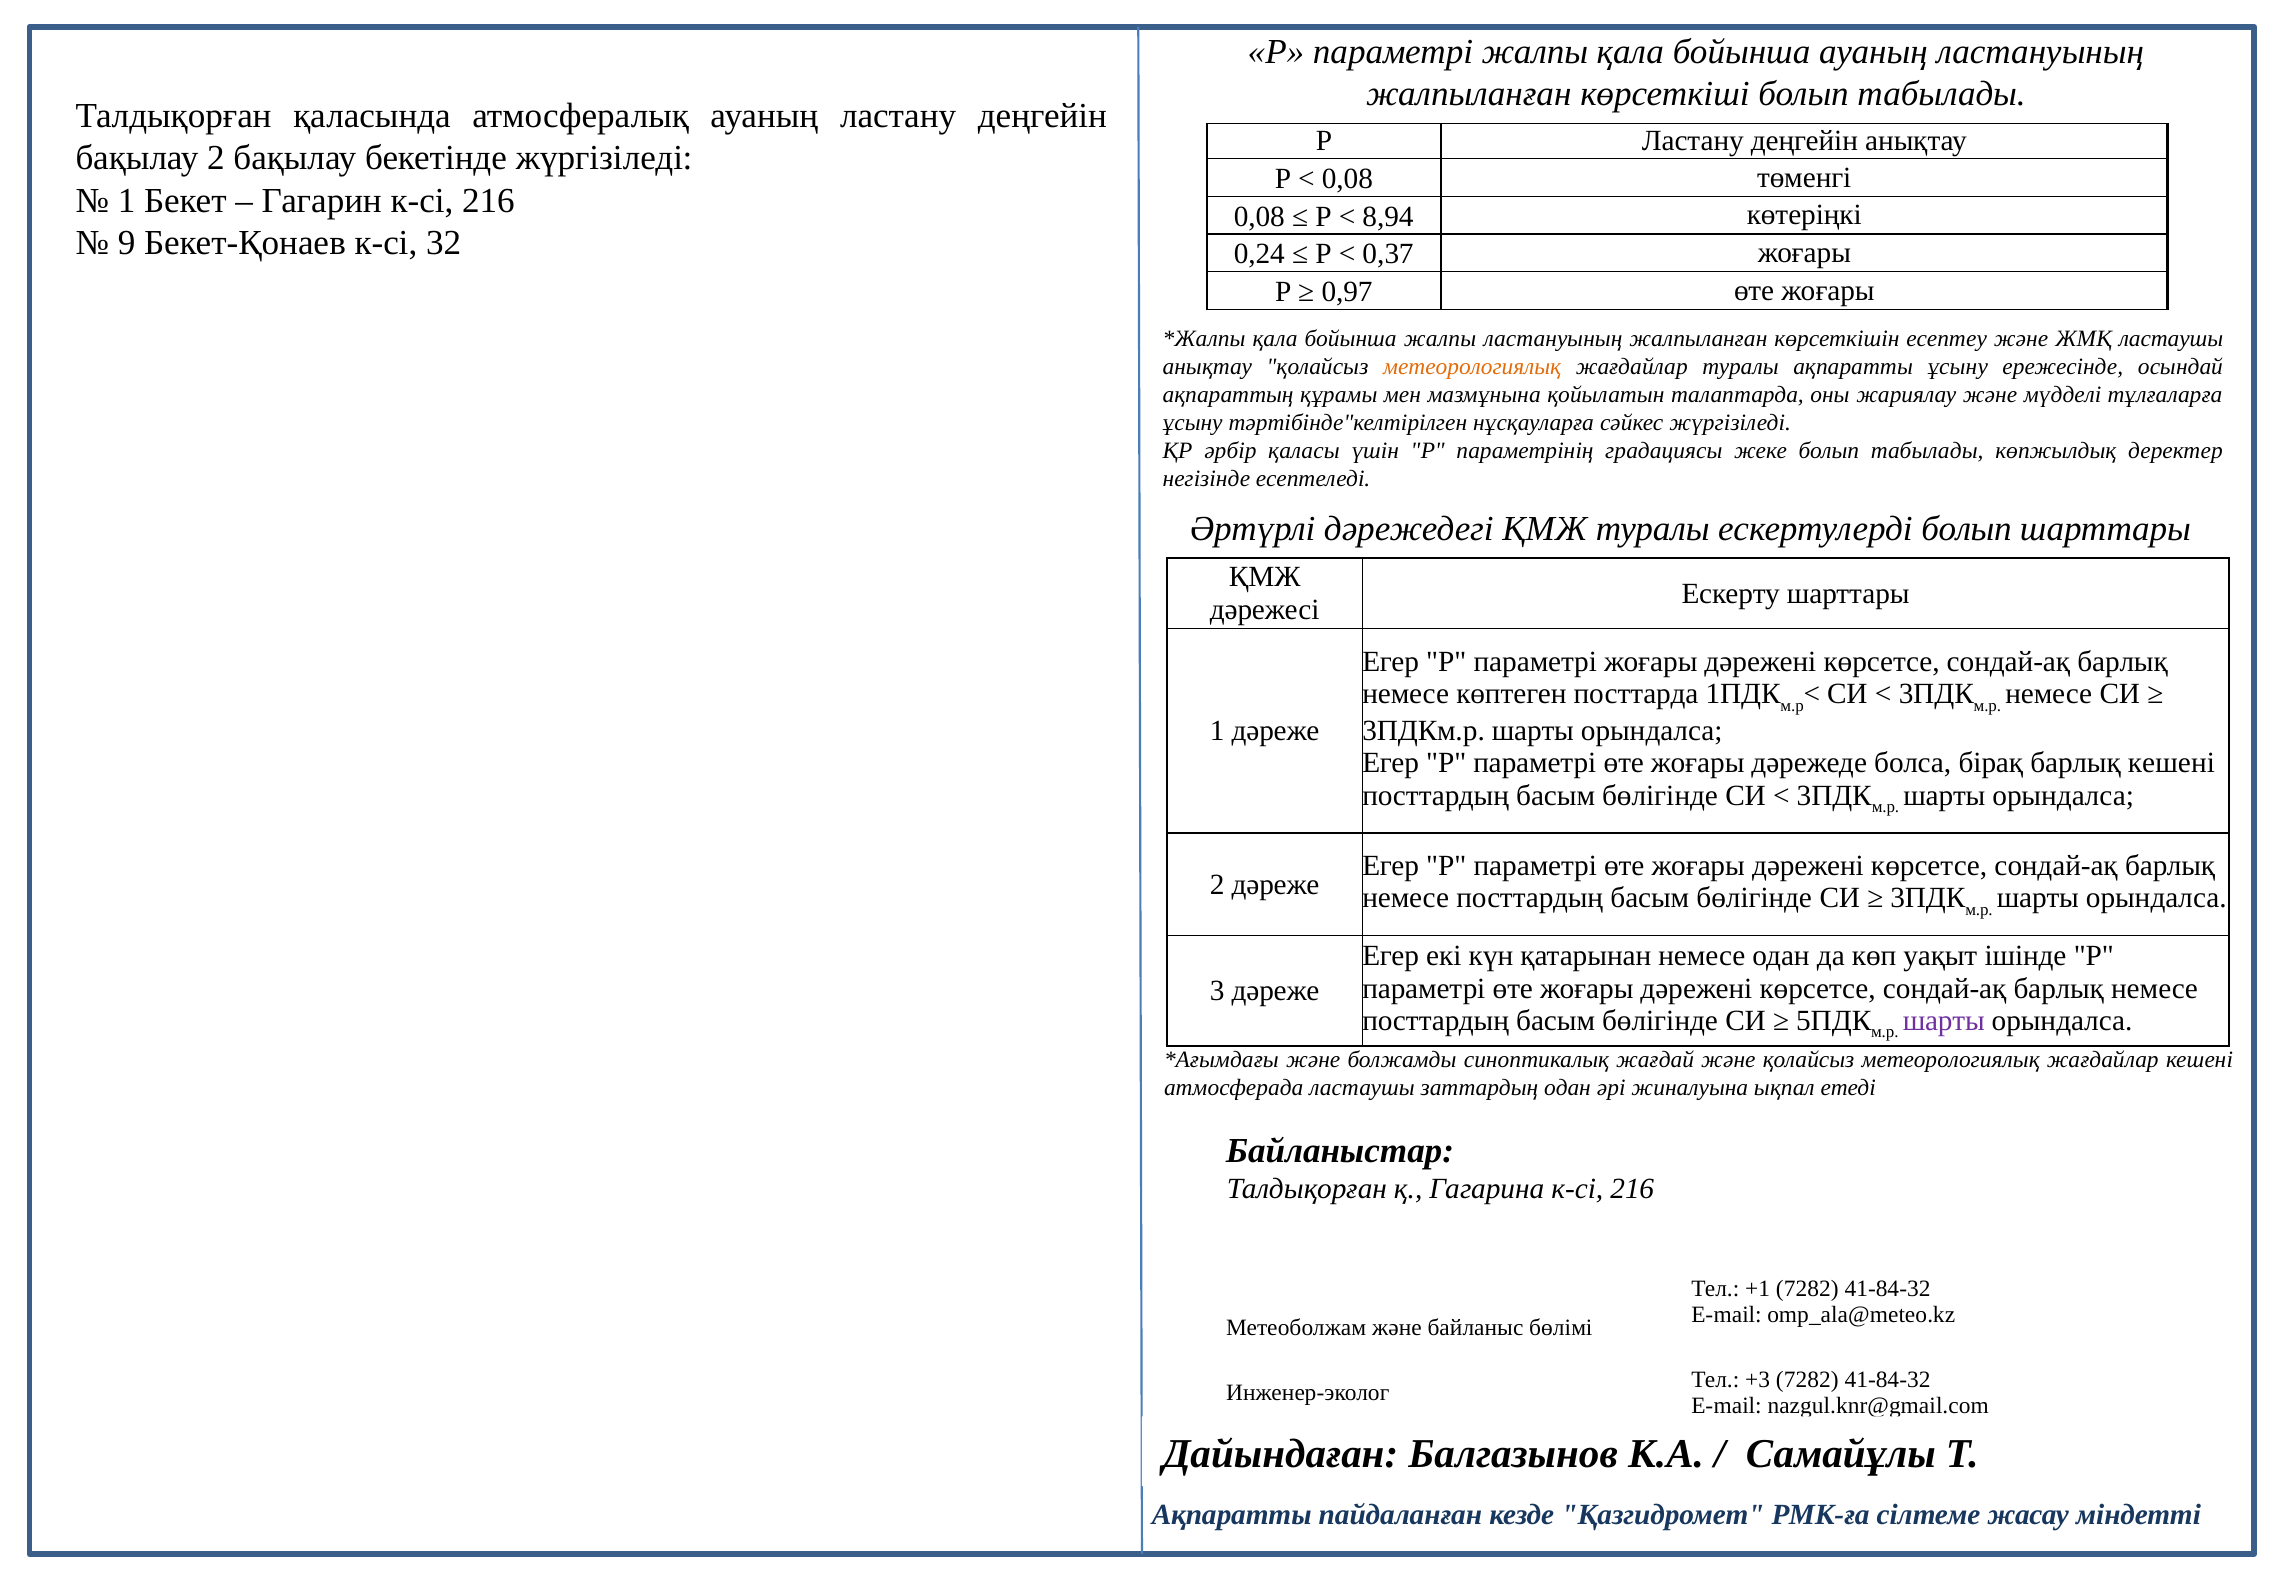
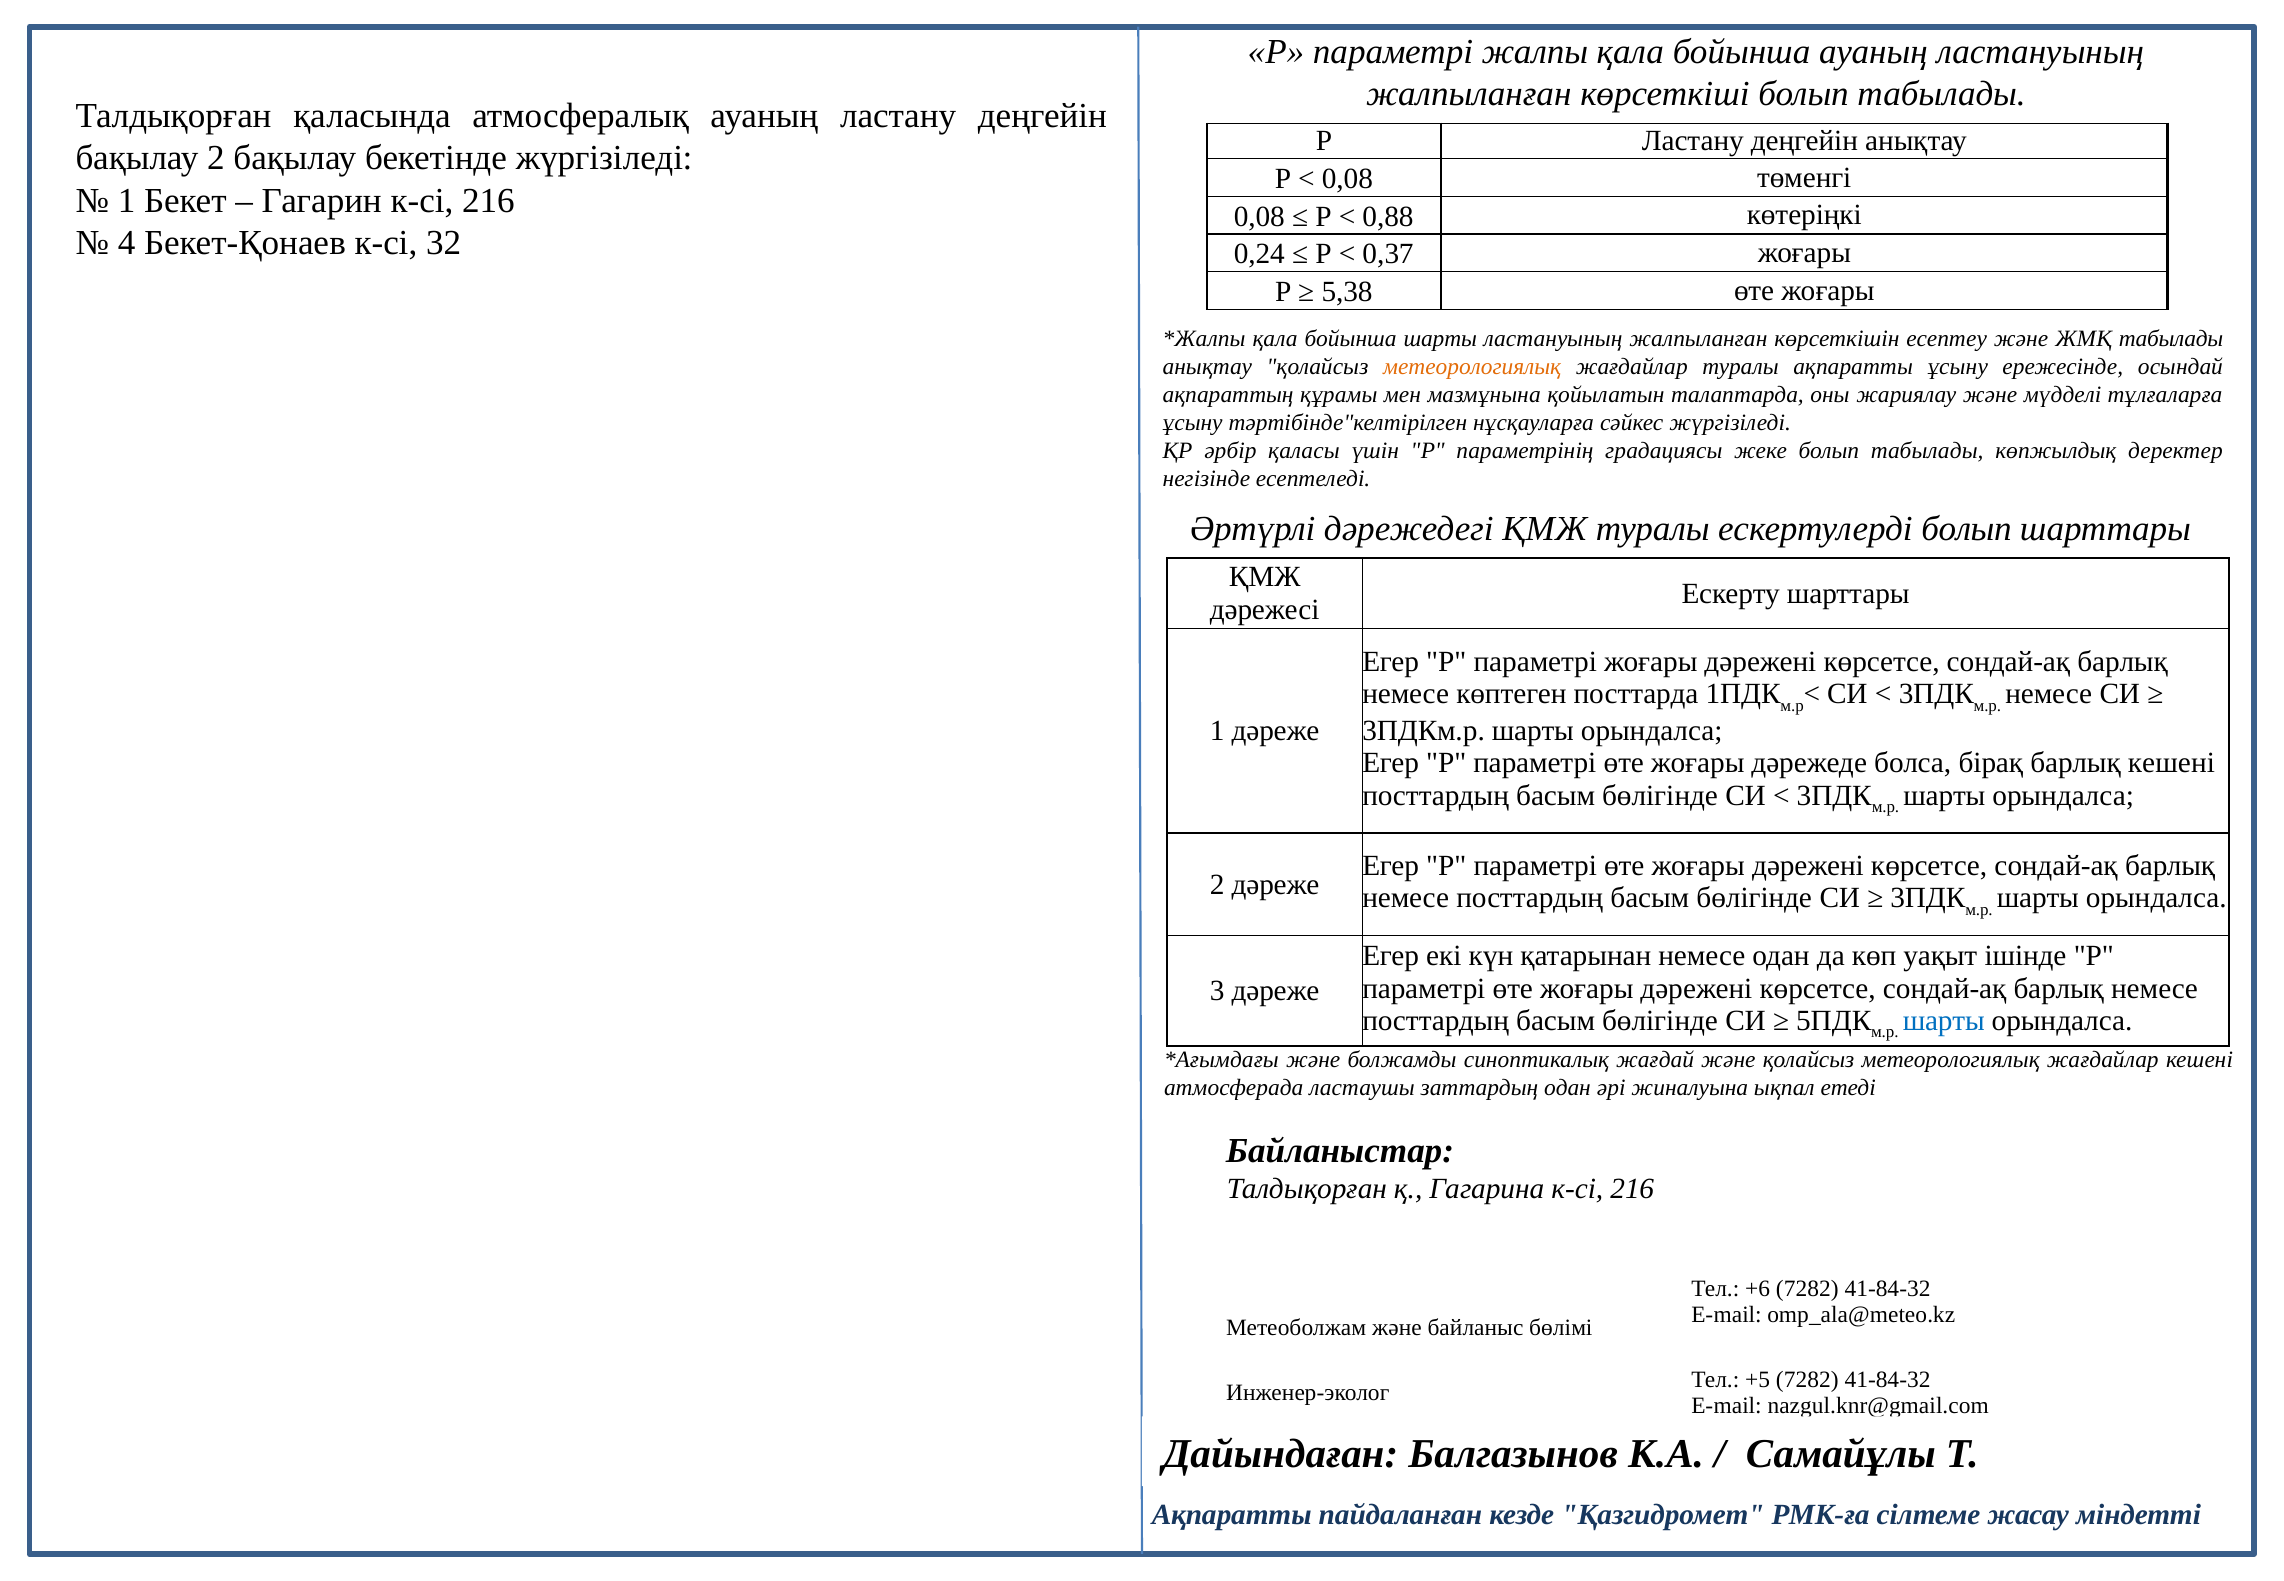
8,94: 8,94 -> 0,88 (1388, 216)
9: 9 -> 4 (127, 243)
0,97: 0,97 -> 5,38 (1347, 292)
бойынша жалпы: жалпы -> шарты (1440, 339)
ЖМҚ ластаушы: ластаушы -> табылады (2171, 339)
шарты colour: purple -> blue (1944, 1021)
+1: +1 -> +6 (1758, 1289)
+3: +3 -> +5 (1758, 1380)
